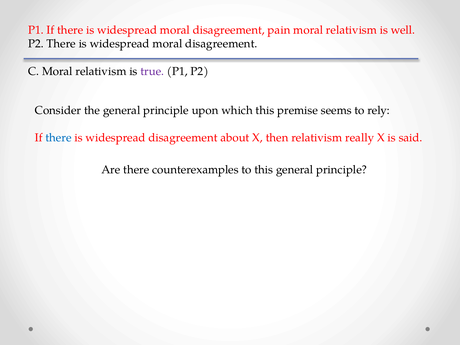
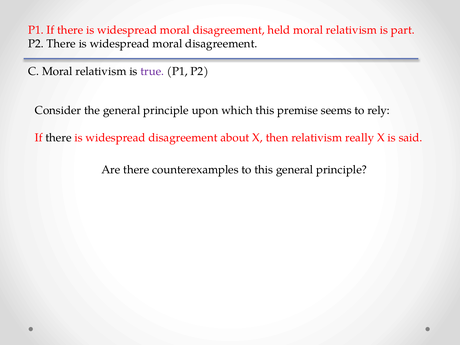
pain: pain -> held (279, 30)
well: well -> part (403, 30)
there colour: blue -> black (59, 138)
